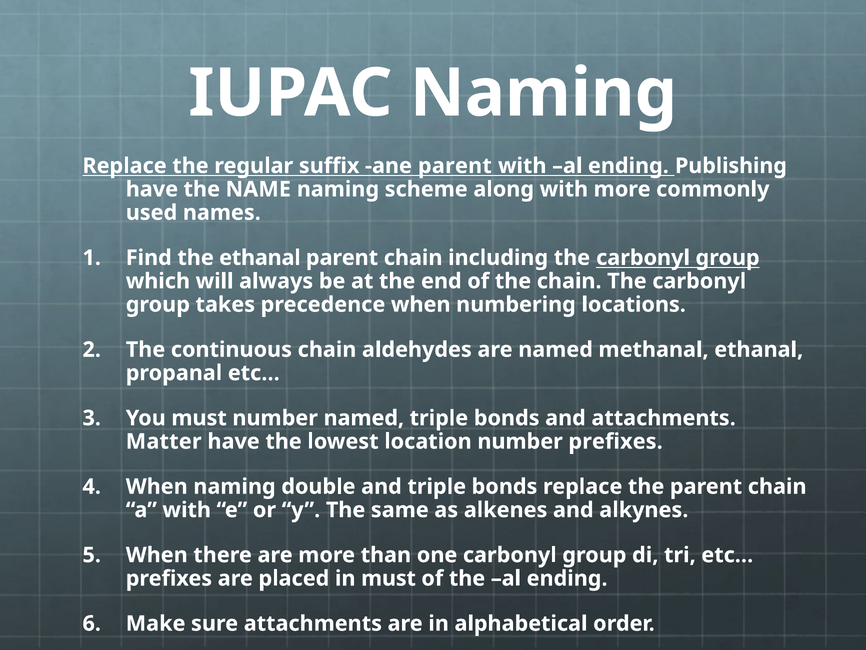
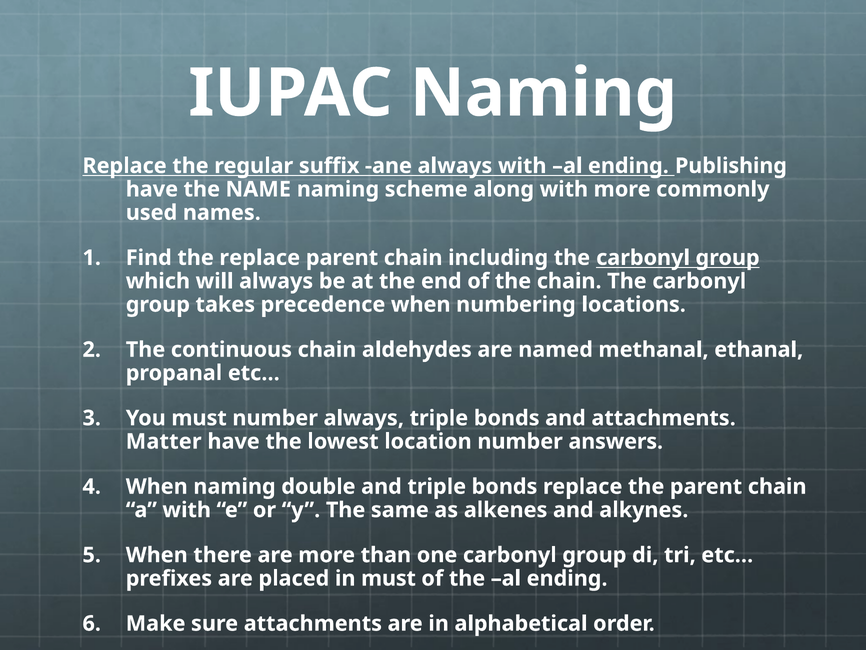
ane parent: parent -> always (455, 166)
the ethanal: ethanal -> replace (260, 258)
number named: named -> always (364, 418)
number prefixes: prefixes -> answers (616, 441)
